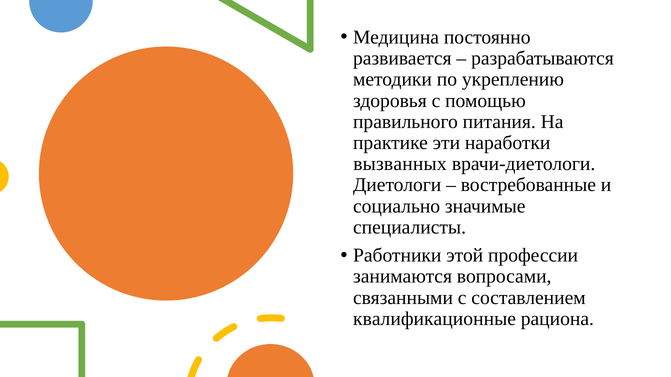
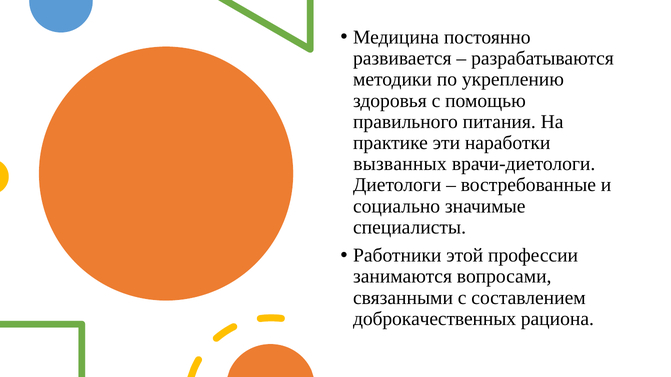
квалификационные: квалификационные -> доброкачественных (435, 319)
